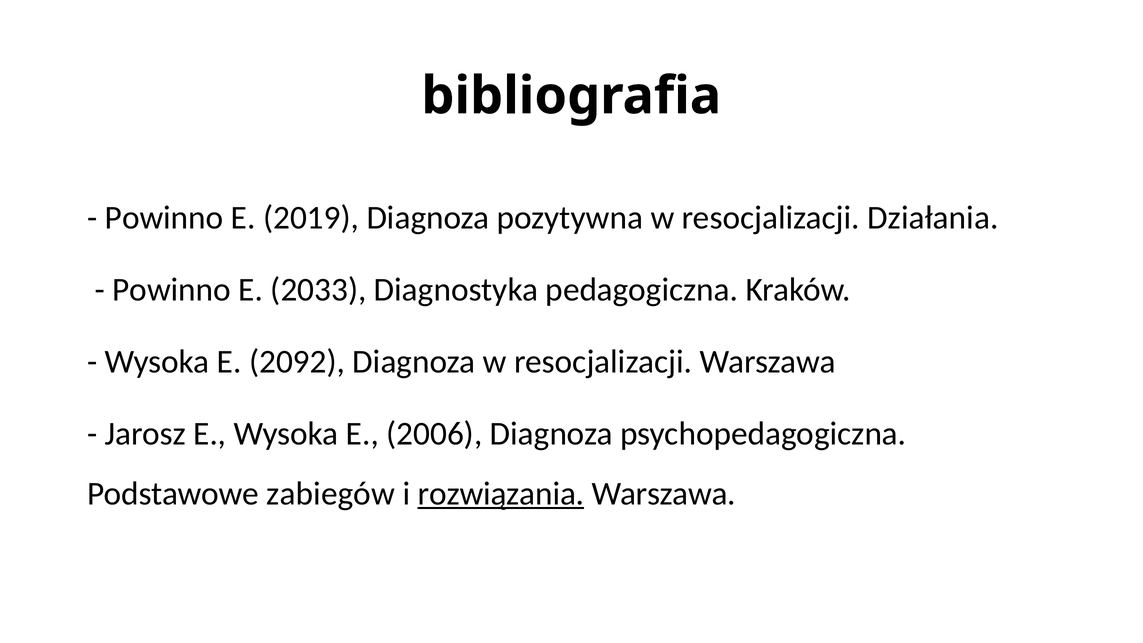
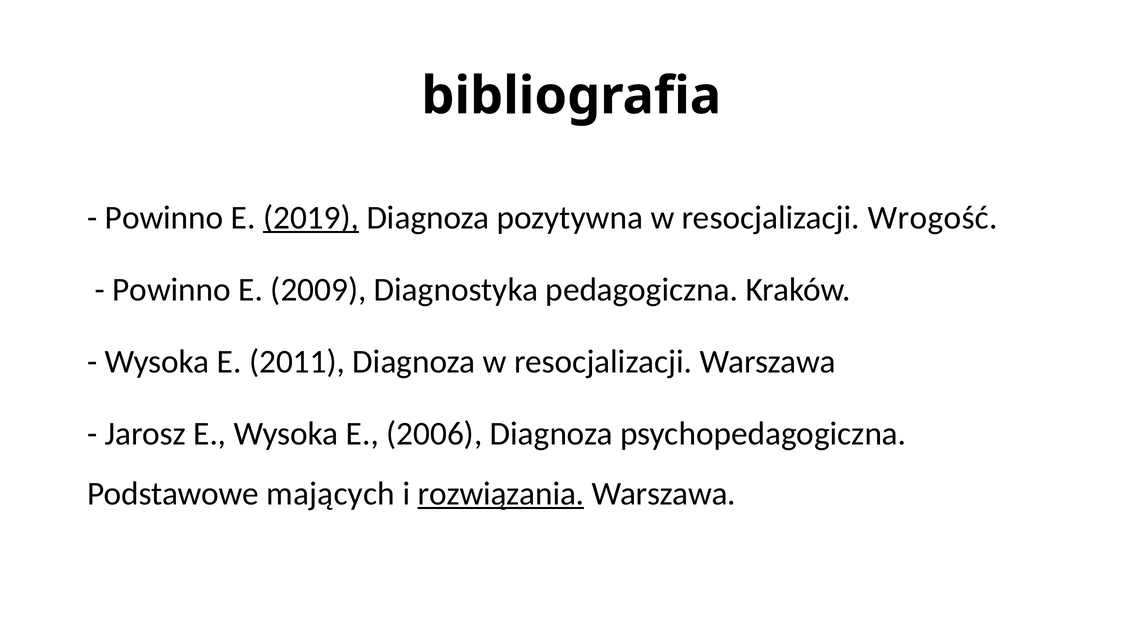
2019 underline: none -> present (311, 218)
Działania: Działania -> Wrogość (933, 218)
2033: 2033 -> 2009 (318, 290)
2092: 2092 -> 2011 (297, 362)
zabiegów: zabiegów -> mających (331, 494)
